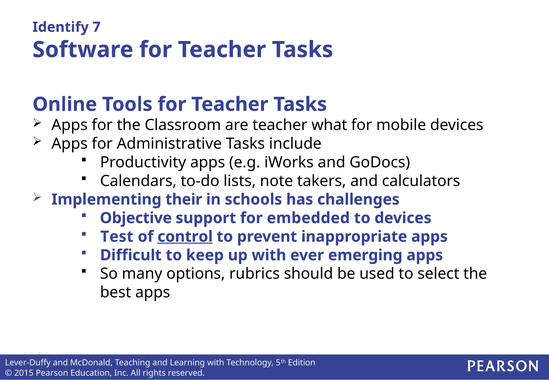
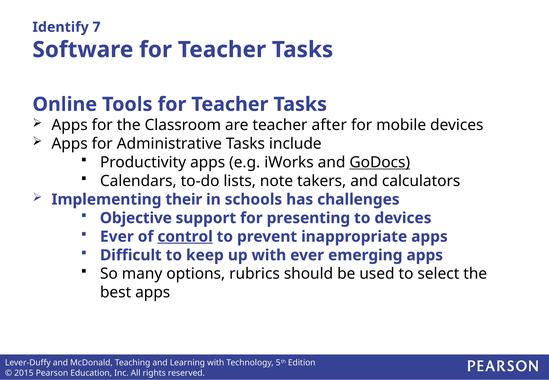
what: what -> after (329, 125)
GoDocs underline: none -> present (380, 162)
embedded: embedded -> presenting (308, 218)
Test: Test -> Ever (117, 237)
